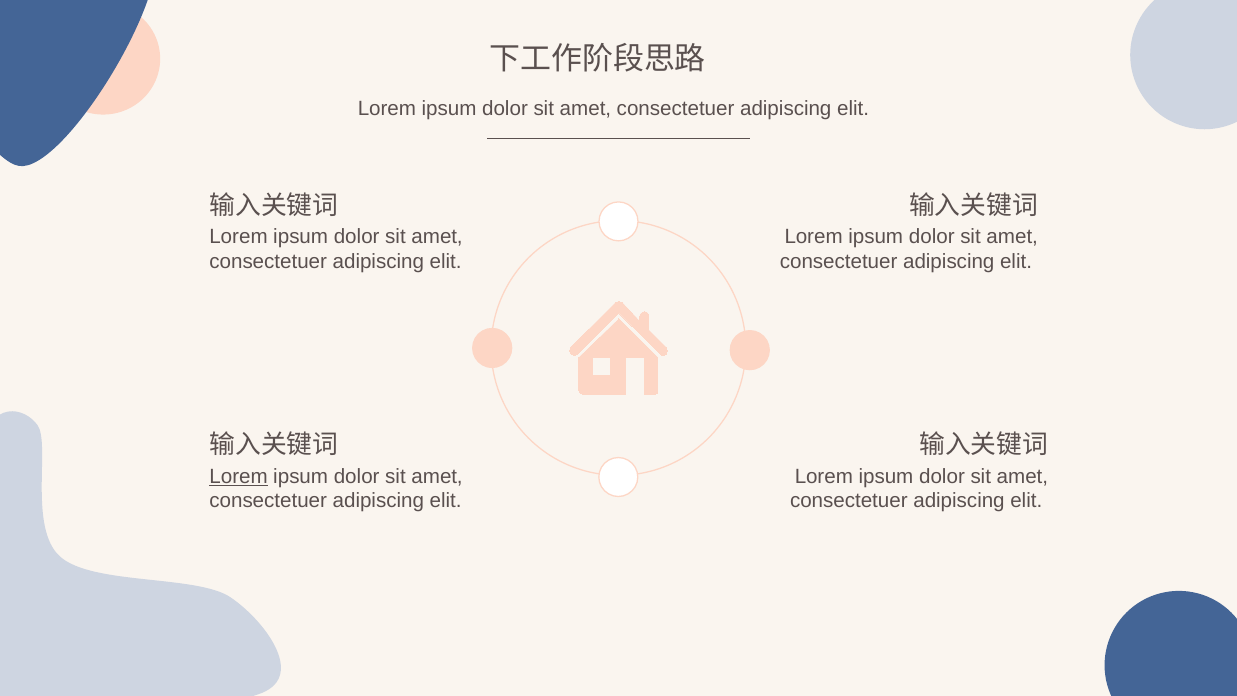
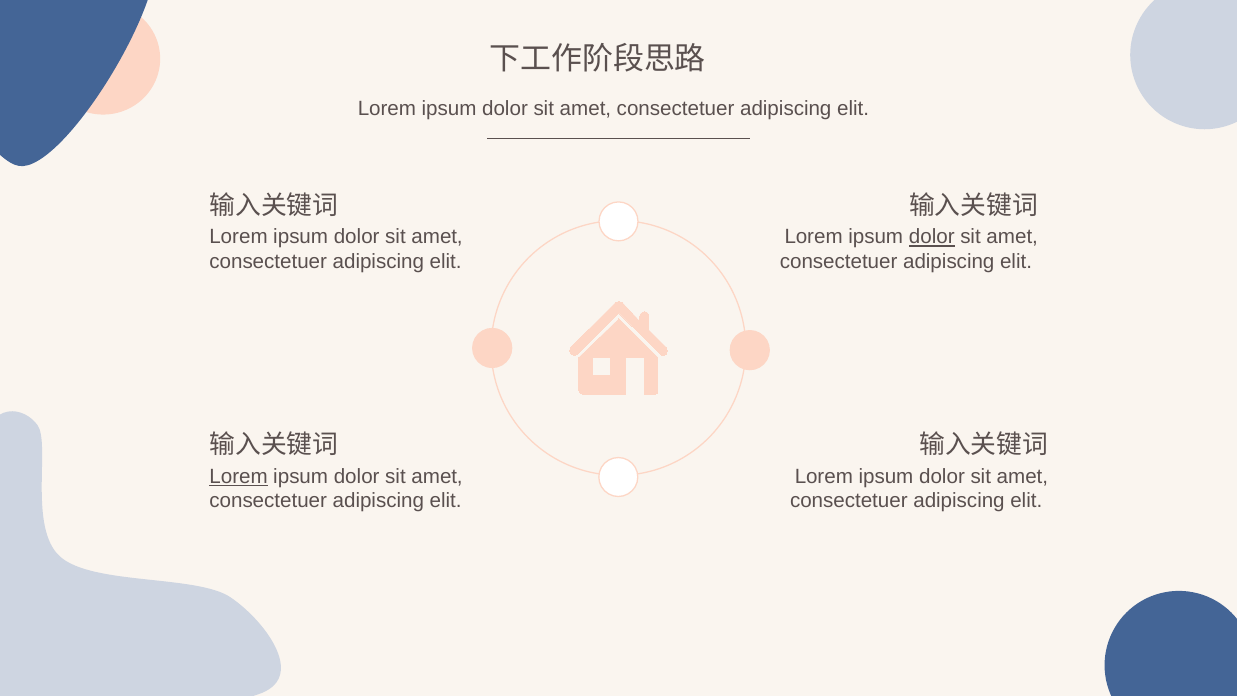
dolor underline: none -> present (932, 237)
